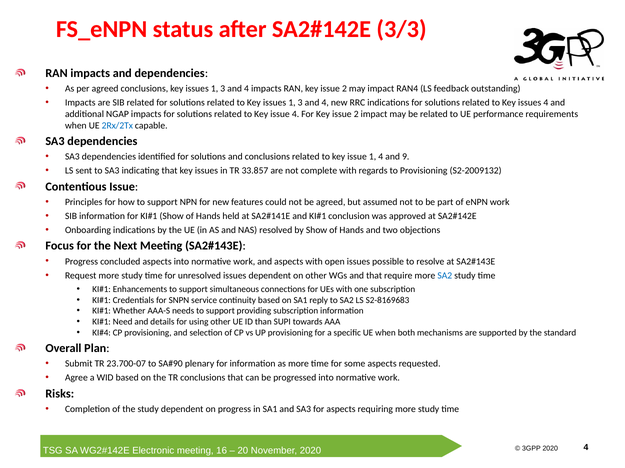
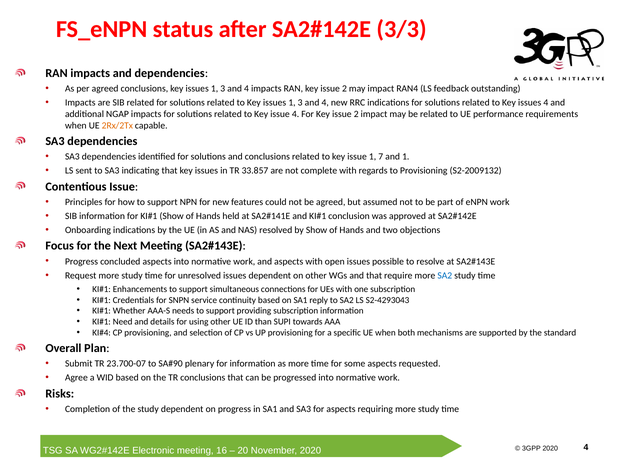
2Rx/2Tx colour: blue -> orange (117, 126)
1 4: 4 -> 7 (381, 157)
and 9: 9 -> 1 (406, 157)
S2-8169683: S2-8169683 -> S2-4293043 (387, 301)
